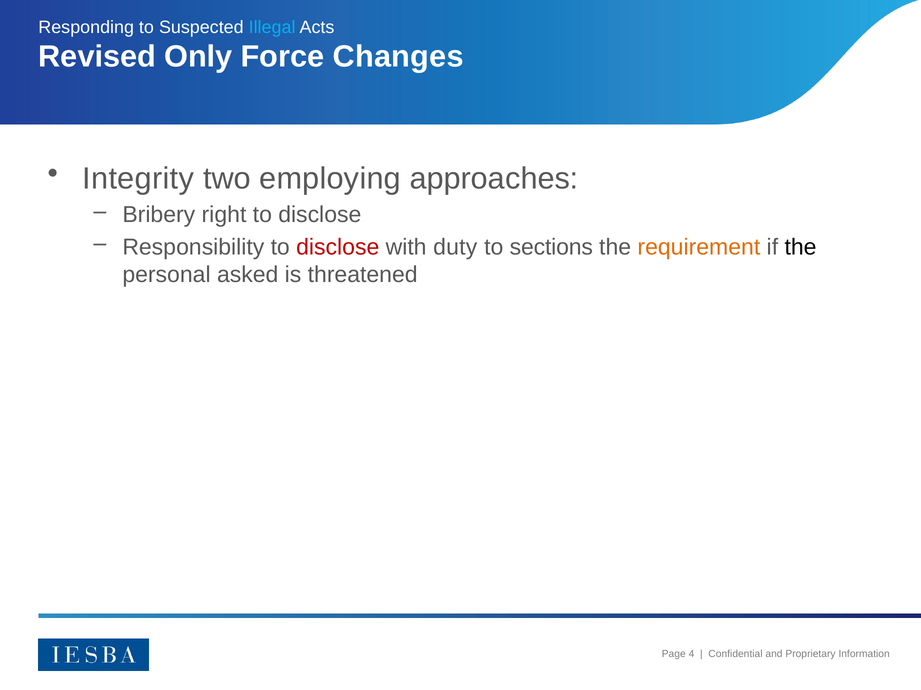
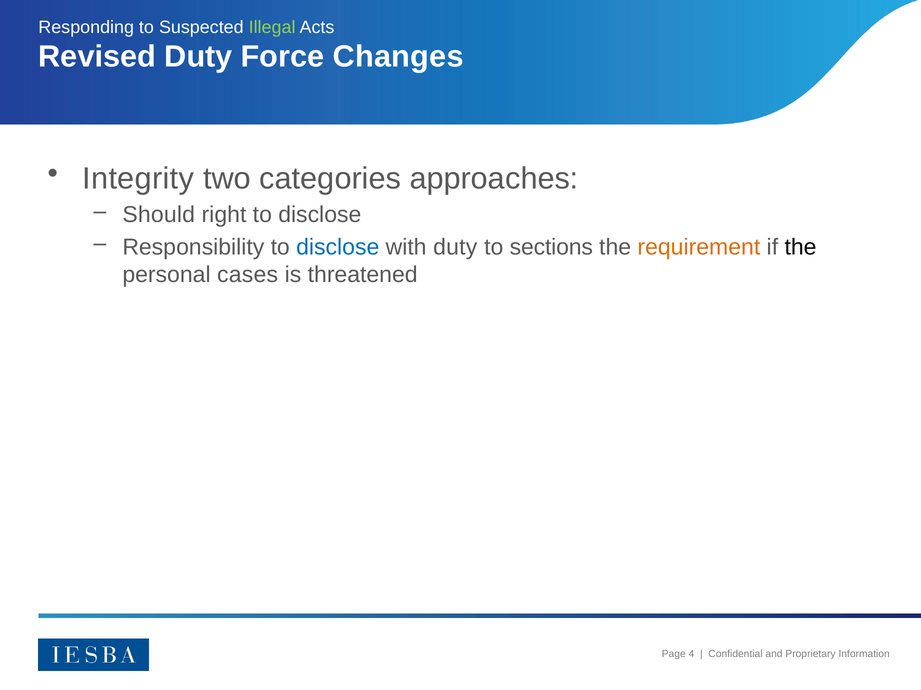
Illegal colour: light blue -> light green (272, 27)
Revised Only: Only -> Duty (198, 57)
employing: employing -> categories (330, 179)
Bribery: Bribery -> Should (159, 215)
disclose colour: red -> blue (338, 247)
asked: asked -> cases (248, 275)
